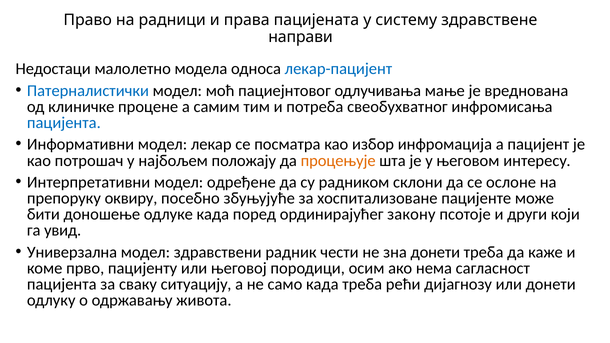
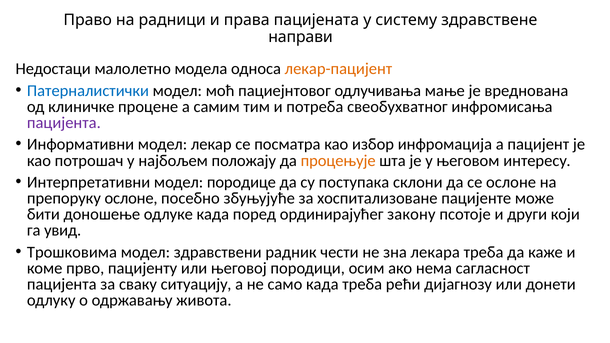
лекар-пацијент colour: blue -> orange (338, 69)
пацијента colour: blue -> purple (64, 123)
одређене: одређене -> породице (241, 182)
радником: радником -> поступака (354, 182)
препоруку оквиру: оквиру -> ослоне (131, 198)
Универзална: Универзална -> Трошковима (72, 252)
зна донети: донети -> лекара (435, 252)
